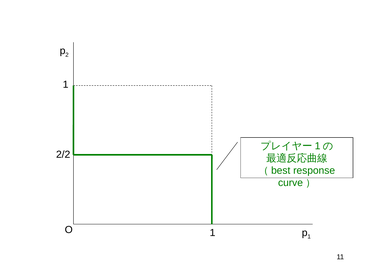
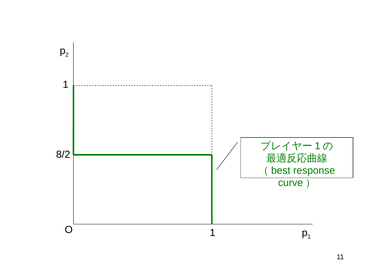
2/2: 2/2 -> 8/2 (63, 154)
